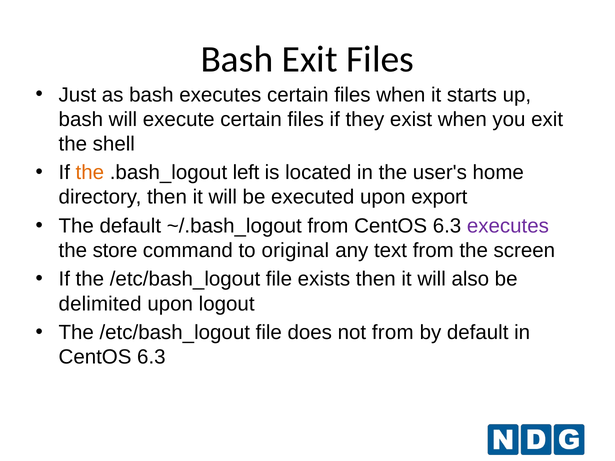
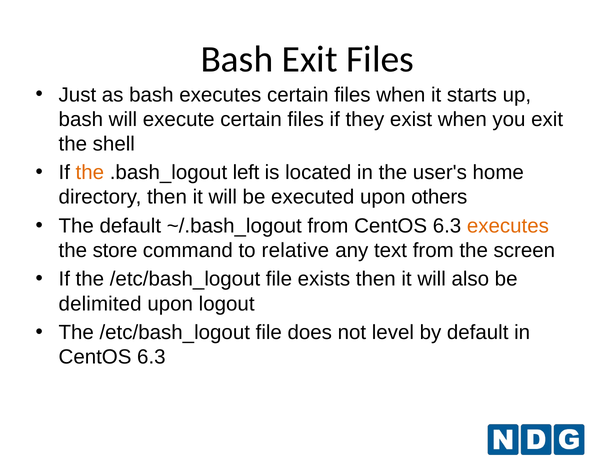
export: export -> others (439, 197)
executes colour: purple -> orange (508, 226)
original: original -> relative (295, 251)
not from: from -> level (393, 333)
